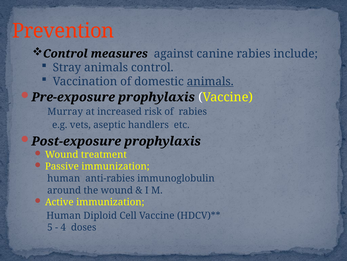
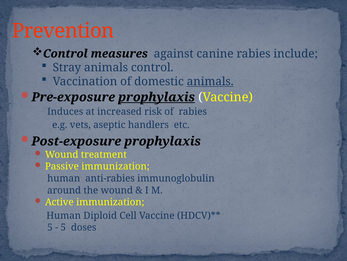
prophylaxis underline: none -> present (157, 97)
Murray: Murray -> Induces (65, 111)
4: 4 -> 5 (63, 227)
